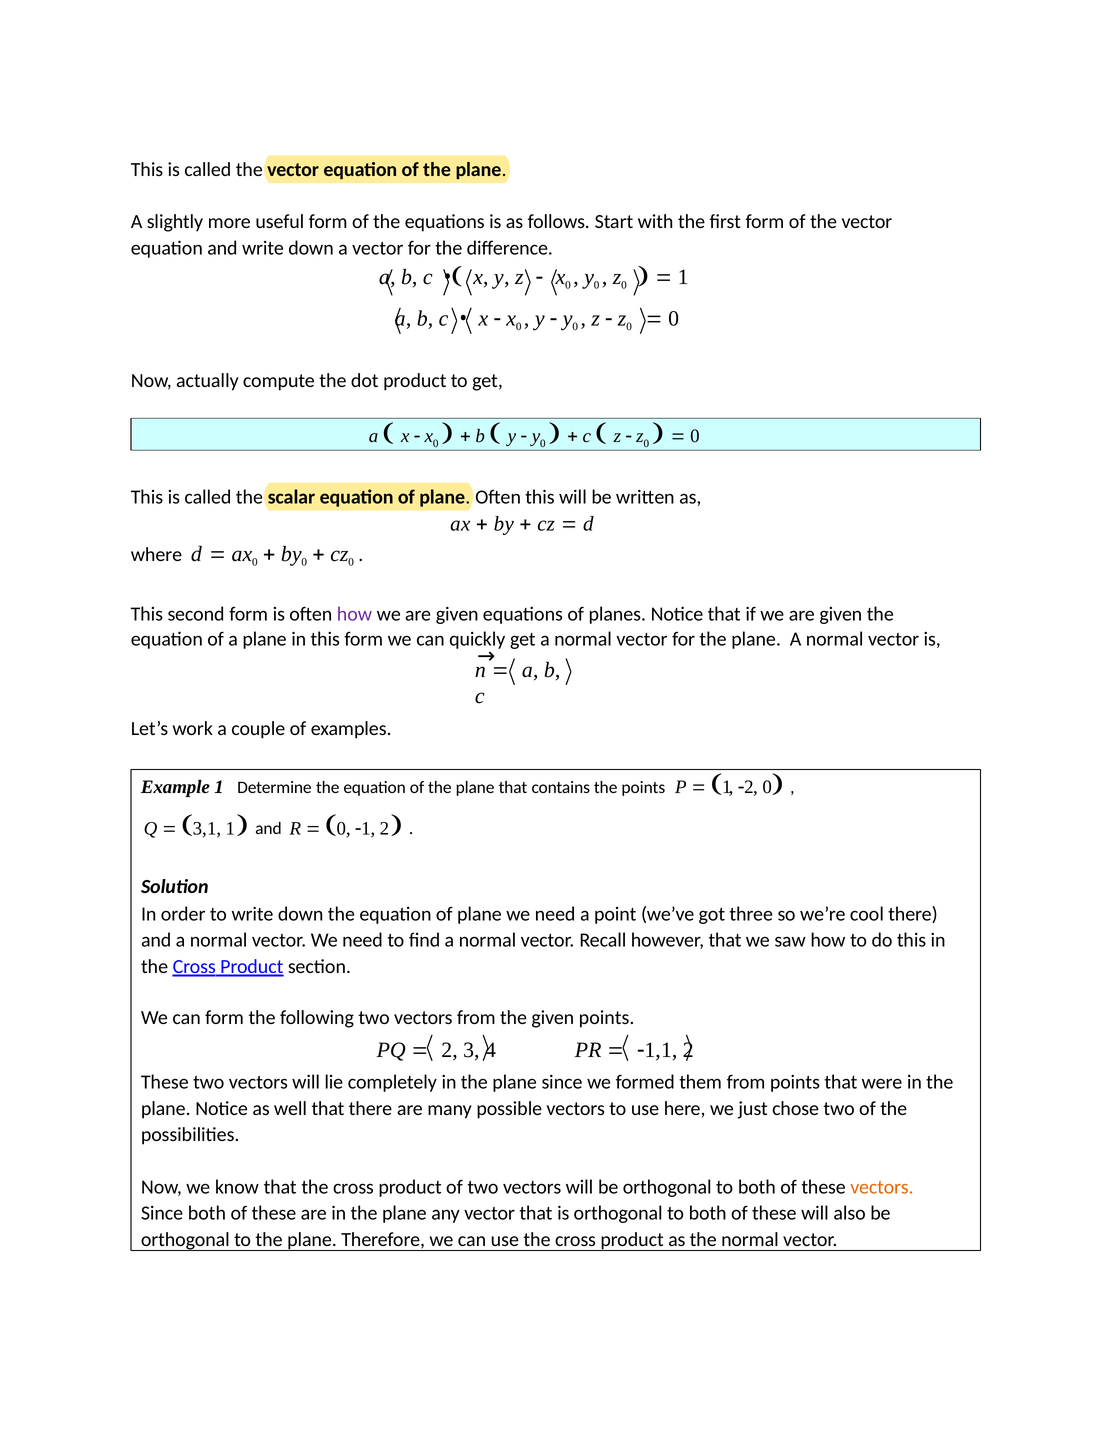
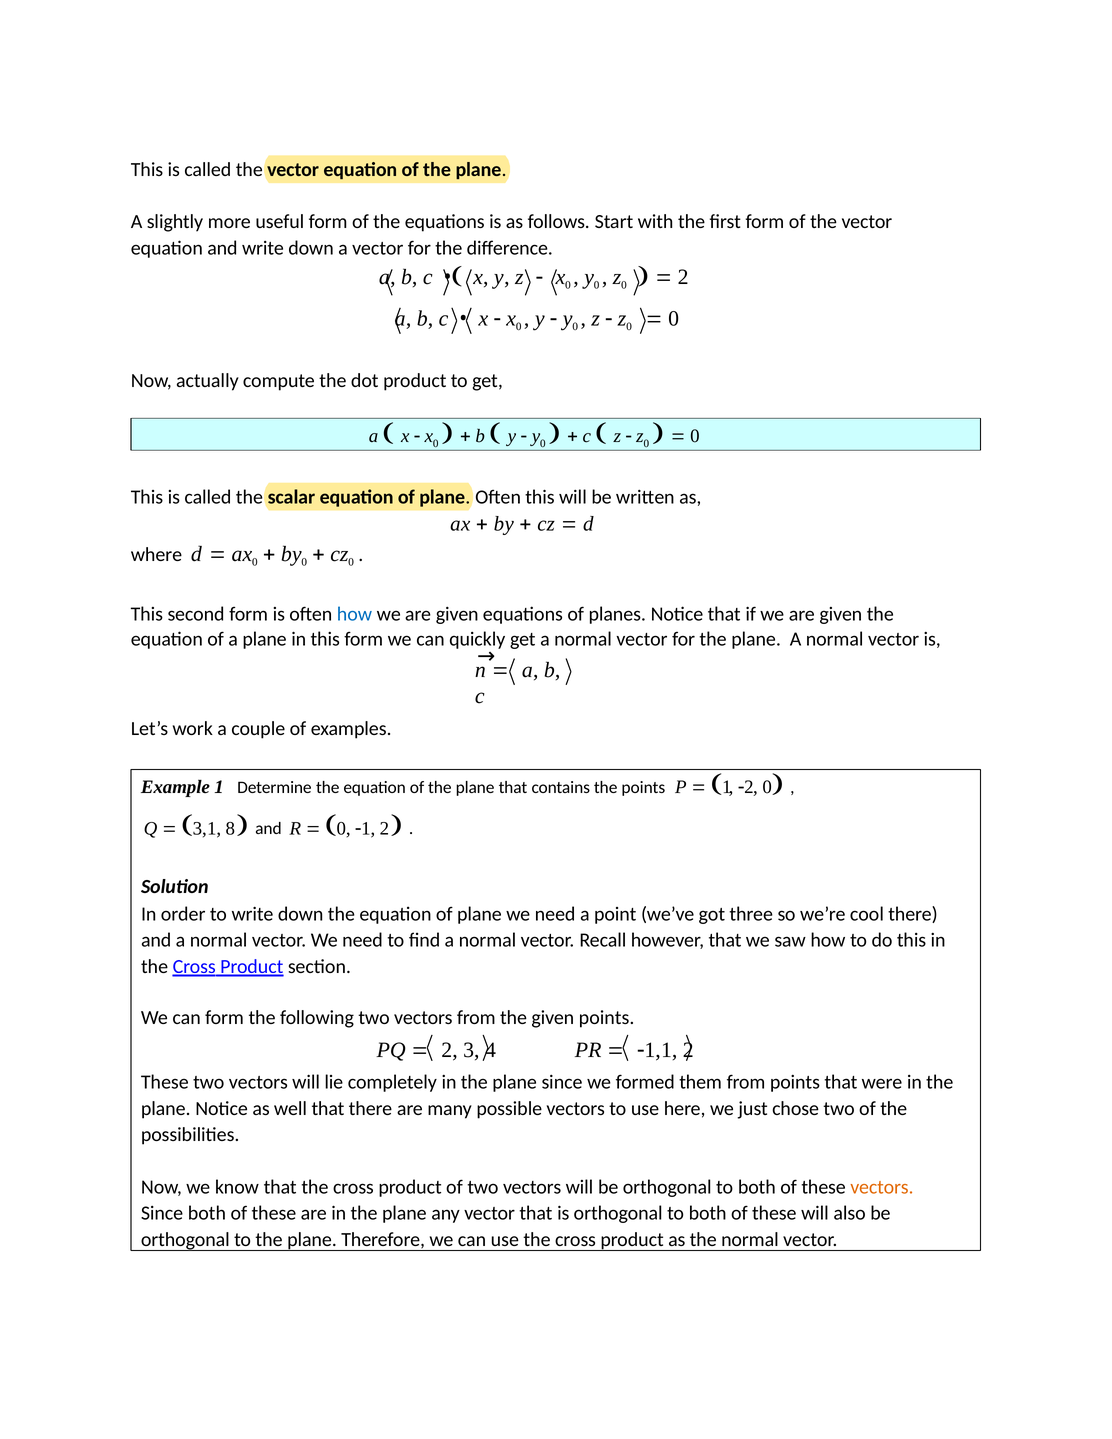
1: 1 -> 2 (683, 277)
how colour: purple -> blue (354, 614)
1: 1 -> 8 (230, 828)
